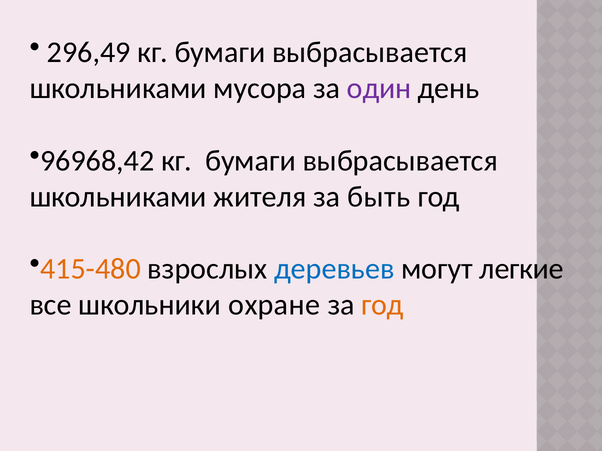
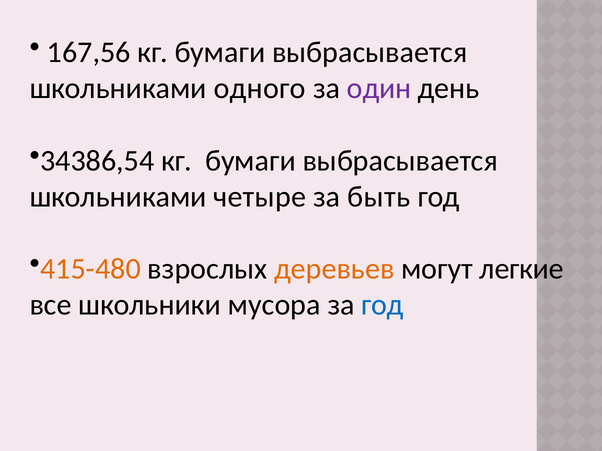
296,49: 296,49 -> 167,56 (89, 52)
мусора: мусора -> одного (260, 89)
96968,42: 96968,42 -> 34386,54 (97, 161)
жителя: жителя -> четыре (260, 197)
деревьев colour: blue -> orange (334, 269)
охране: охране -> мусора (274, 305)
год colour: orange -> blue (382, 305)
